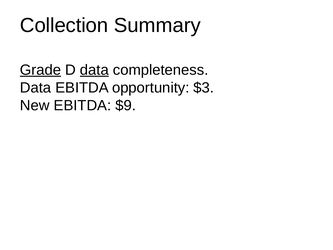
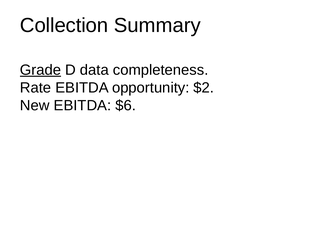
data underline: present -> none (94, 70)
Data: Data -> Rate (36, 88)
$3: $3 -> $2 (204, 88)
$9: $9 -> $6 (126, 105)
